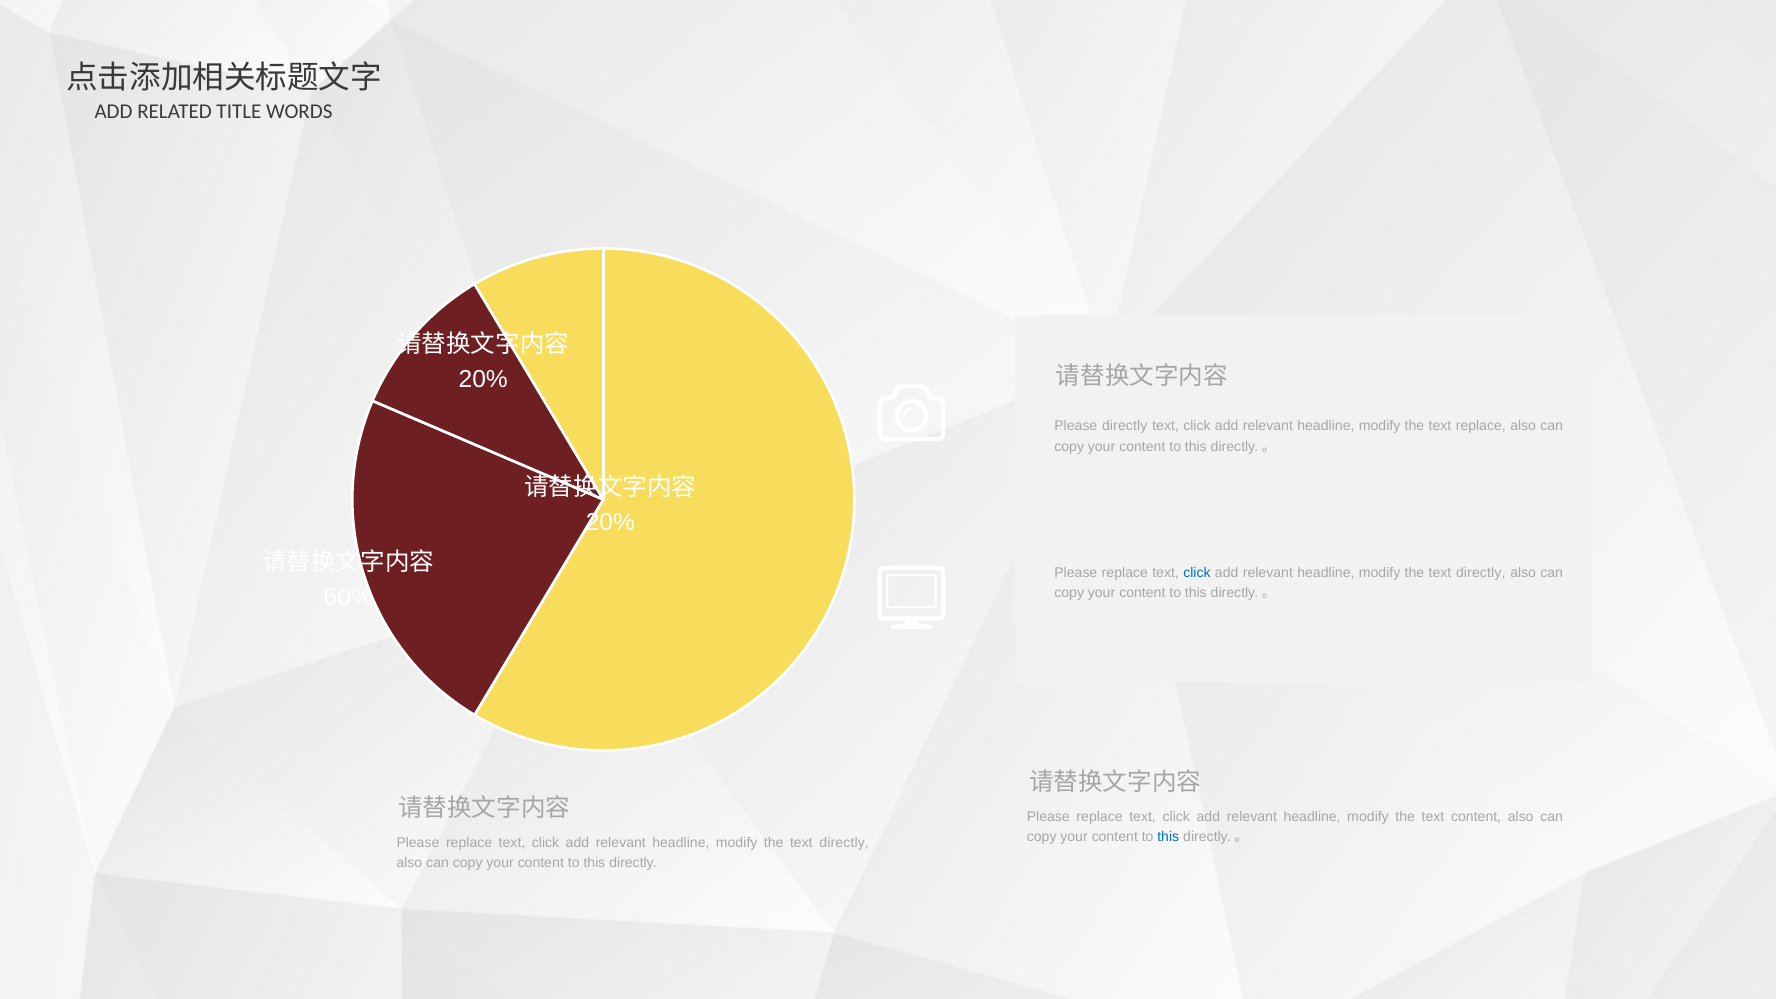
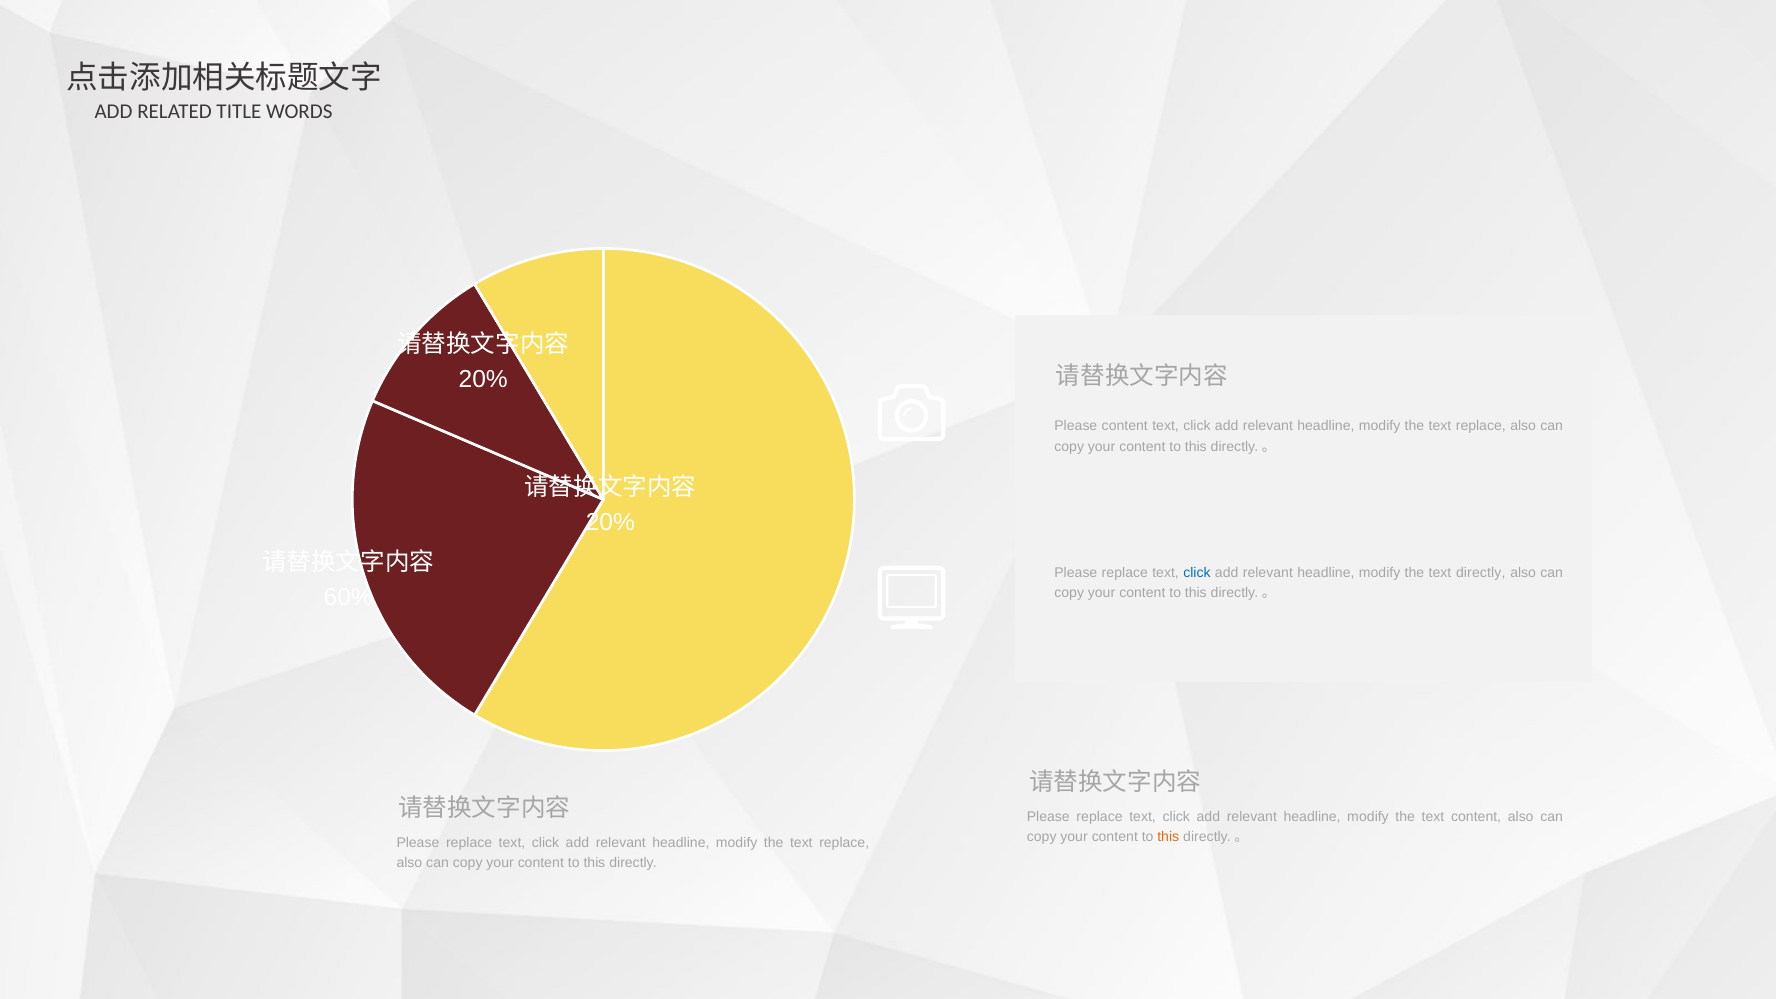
Please directly: directly -> content (1125, 426)
this colour: blue -> orange (1168, 837)
directly: directly -> replace (844, 843)
